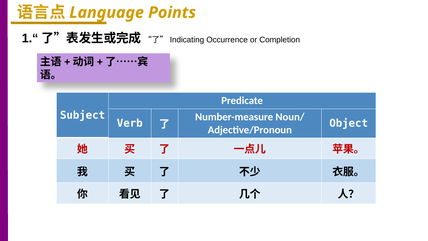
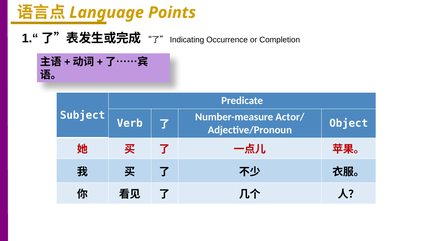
Noun/: Noun/ -> Actor/ (290, 117)
